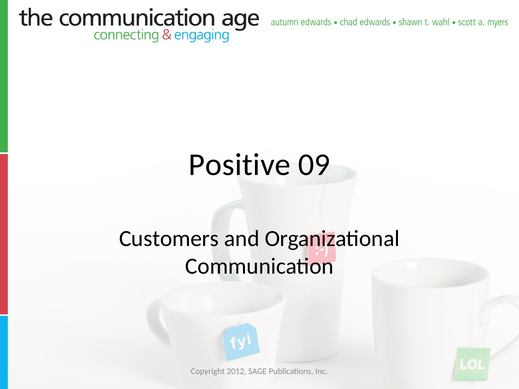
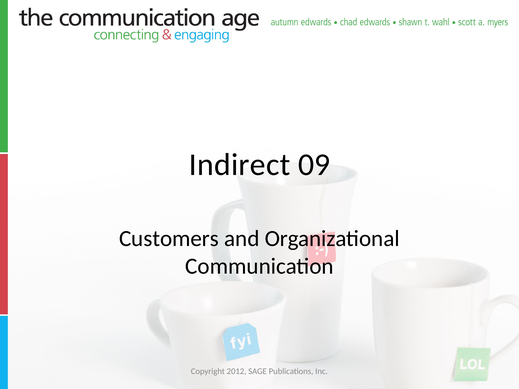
Positive: Positive -> Indirect (240, 165)
